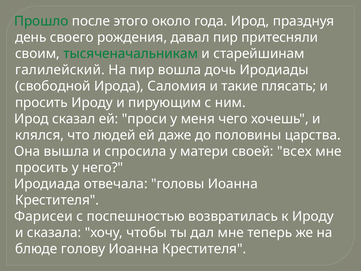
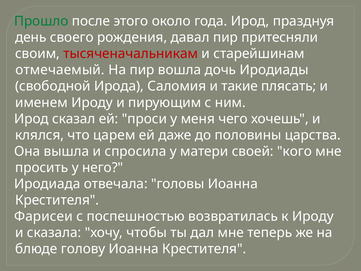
тысяченачальникам colour: green -> red (131, 54)
галилейский: галилейский -> отмечаемый (60, 70)
просить: просить -> именем (41, 102)
людей: людей -> царем (114, 135)
всех: всех -> кого (294, 151)
